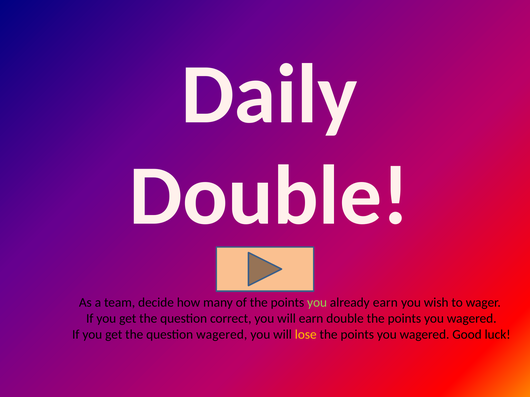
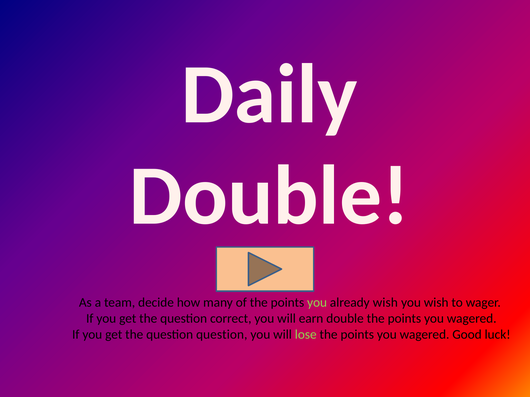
already earn: earn -> wish (385, 303)
question wagered: wagered -> question (222, 335)
lose colour: yellow -> light green (306, 335)
